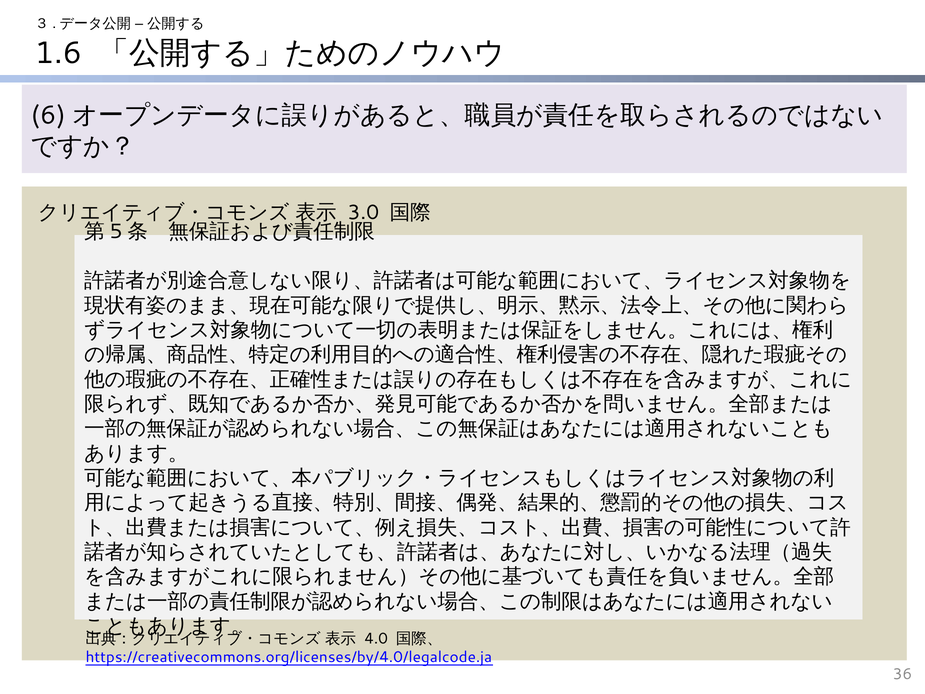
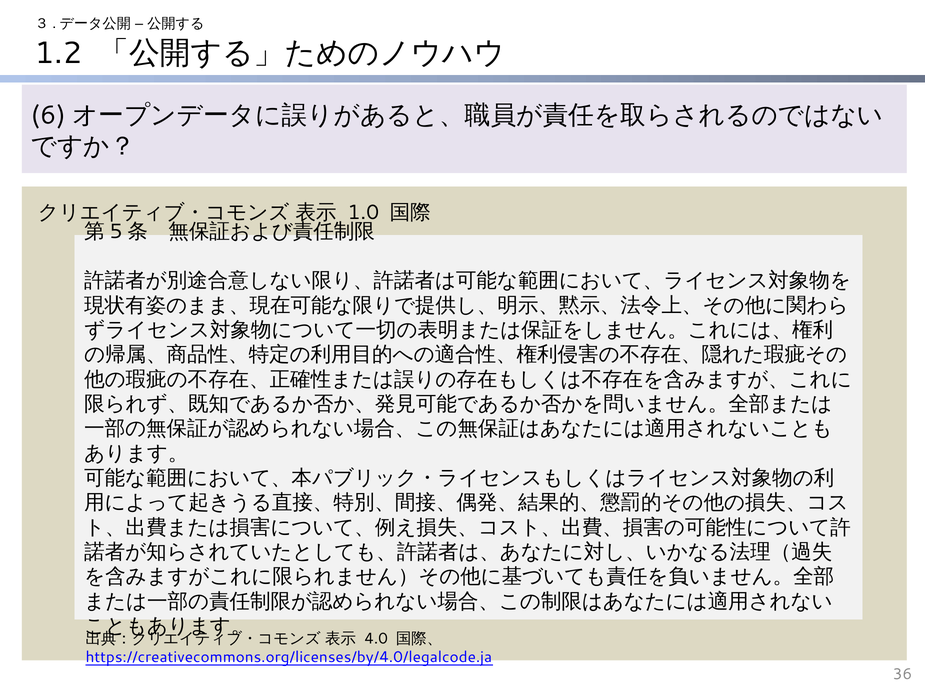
1.6: 1.6 -> 1.2 (59, 53)
3.0: 3.0 -> 1.0 (363, 212)
